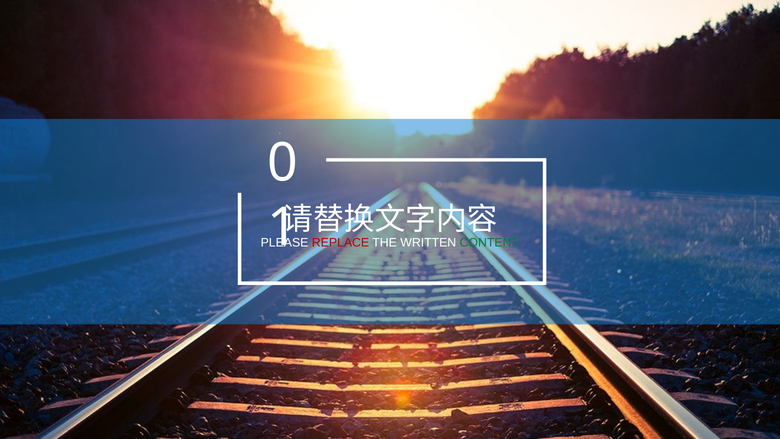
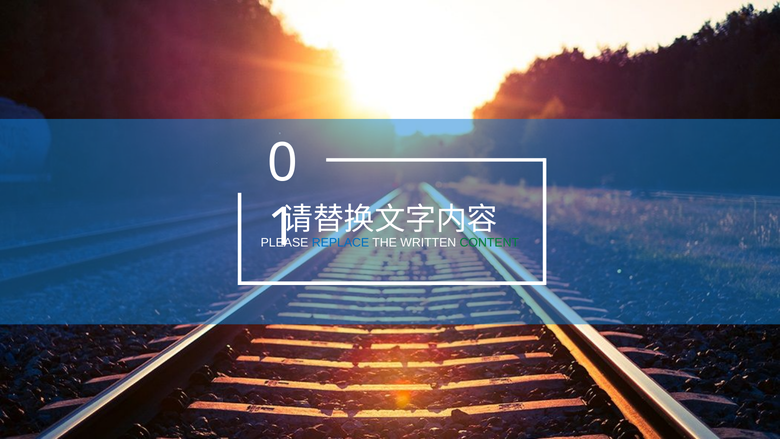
REPLACE colour: red -> blue (340, 242)
